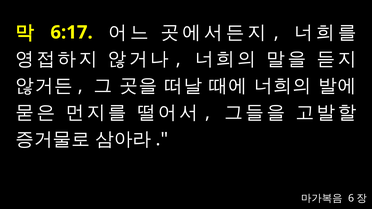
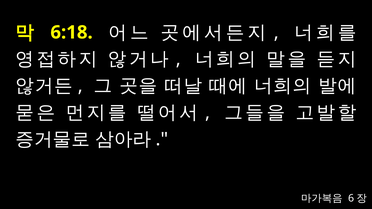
6:17: 6:17 -> 6:18 (72, 32)
